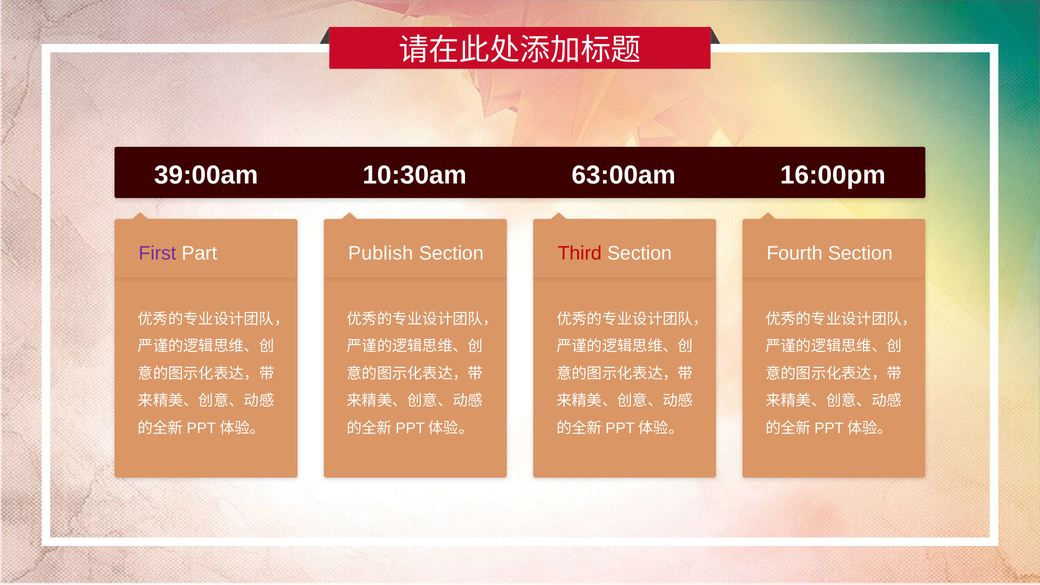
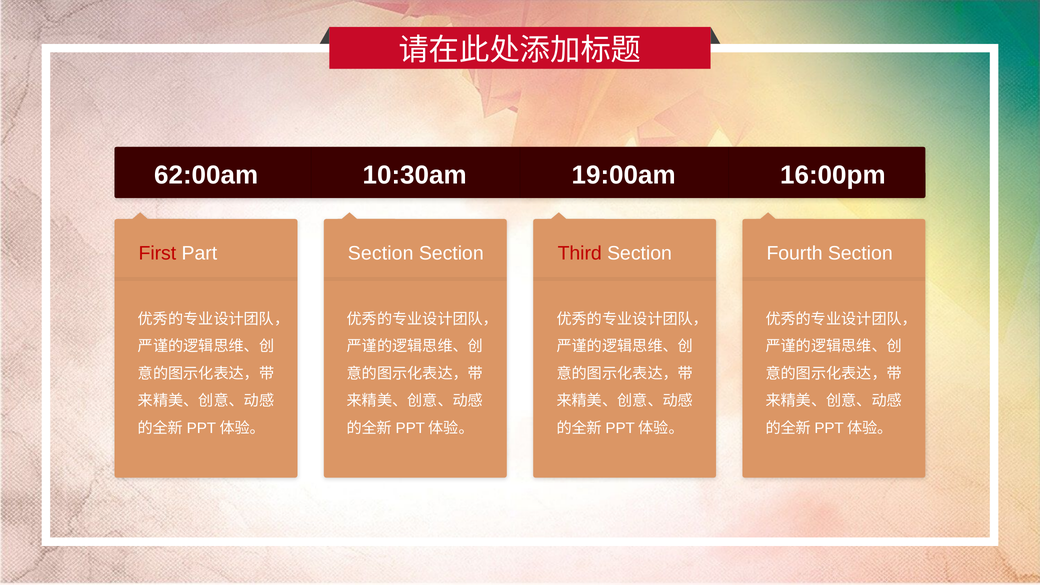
39:00am: 39:00am -> 62:00am (206, 175)
63:00am: 63:00am -> 19:00am (624, 175)
First colour: purple -> red (157, 253)
Part Publish: Publish -> Section (381, 253)
